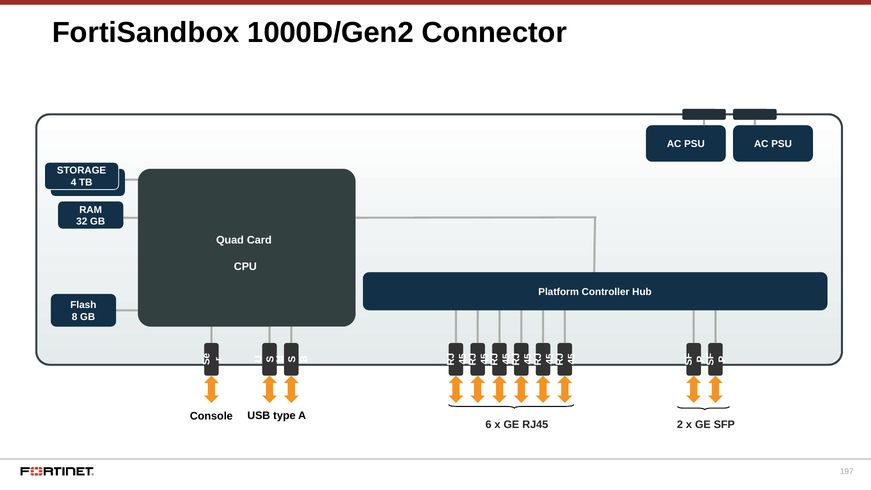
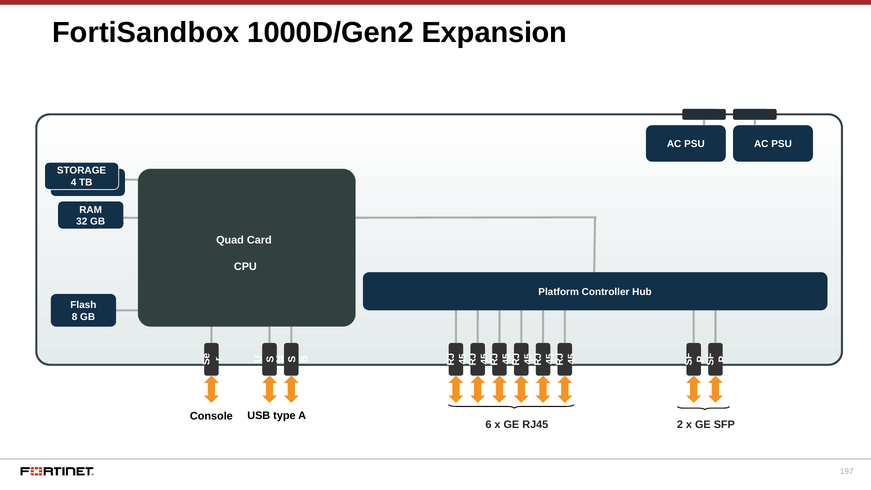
Connector: Connector -> Expansion (494, 33)
